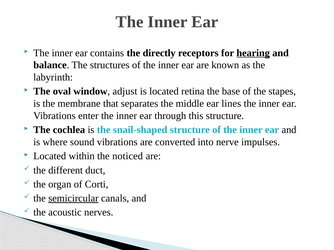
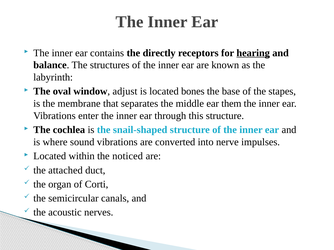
retina: retina -> bones (193, 92)
lines: lines -> them (231, 104)
different: different -> attached (65, 170)
semicircular underline: present -> none (73, 199)
